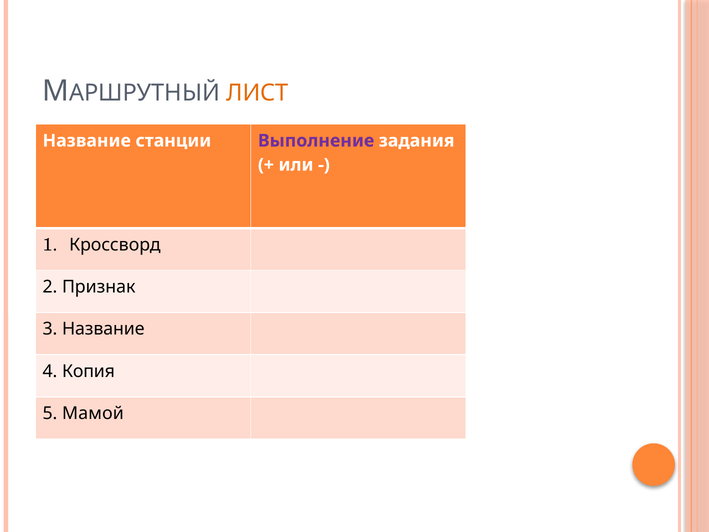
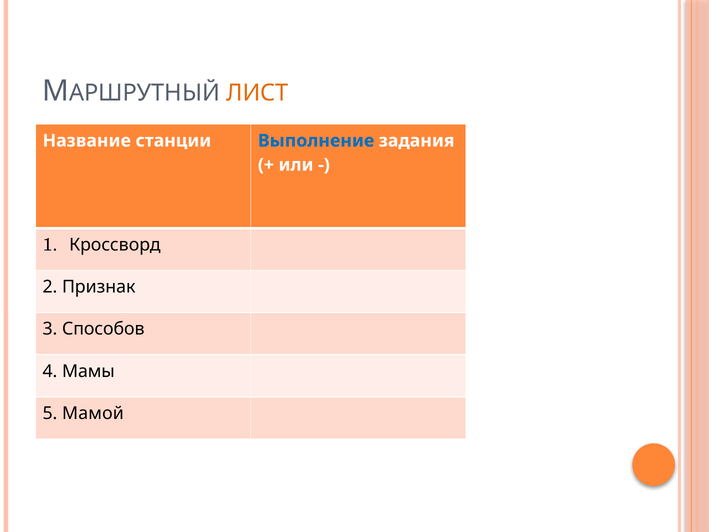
Выполнение colour: purple -> blue (316, 141)
3 Название: Название -> Способов (103, 329)
Копия: Копия -> Мамы (88, 371)
